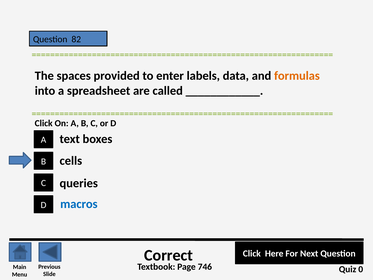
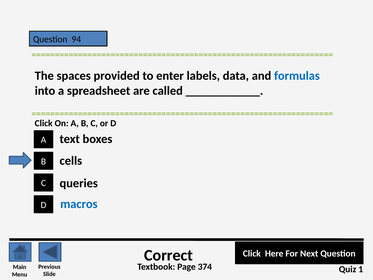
82: 82 -> 94 (76, 39)
formulas colour: orange -> blue (297, 76)
746: 746 -> 374 (205, 267)
0: 0 -> 1 (361, 269)
